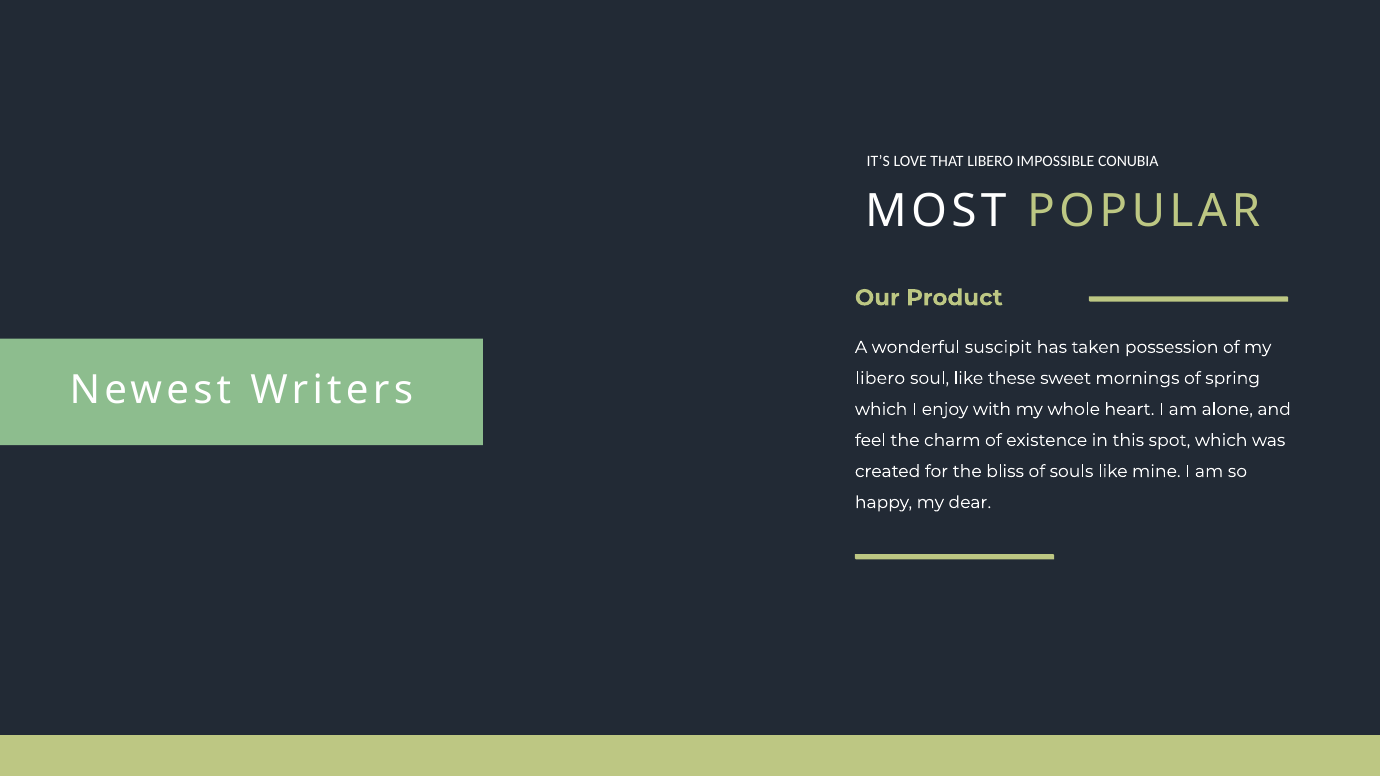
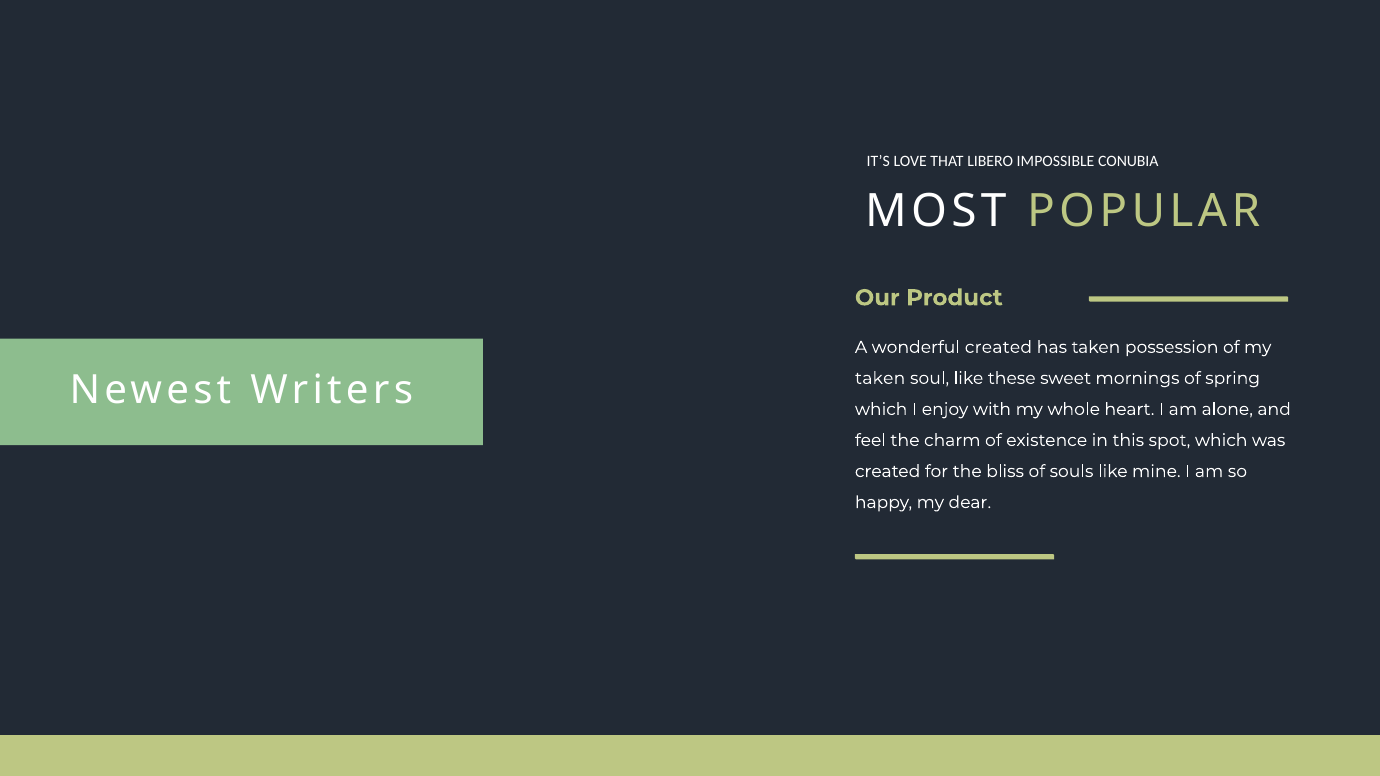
wonderful suscipit: suscipit -> created (998, 347)
libero: libero -> taken (880, 378)
